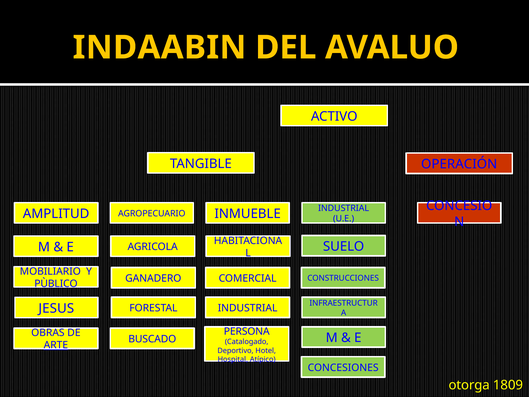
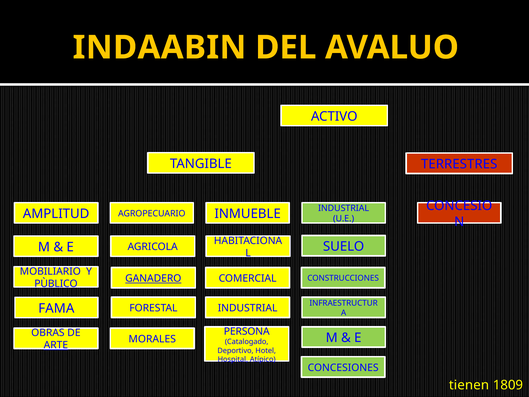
OPERACIÓN: OPERACIÓN -> TERRESTRES (459, 164)
GANADERO underline: none -> present (153, 278)
JESUS: JESUS -> FAMA (56, 308)
BUSCADO: BUSCADO -> MORALES (152, 339)
otorga: otorga -> tienen (469, 385)
